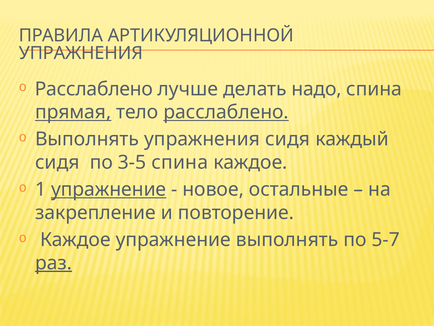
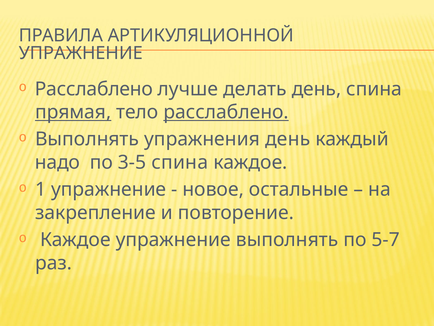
УПРАЖНЕНИЯ: УПРАЖНЕНИЯ -> УПРАЖНЕНИЕ (81, 53)
делать надо: надо -> день (316, 89)
упражнения сидя: сидя -> день (288, 139)
сидя: сидя -> надо (57, 162)
упражнение underline: present -> none (109, 189)
раз underline: present -> none (54, 263)
